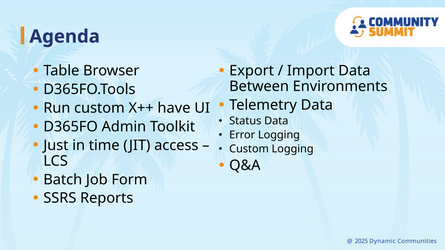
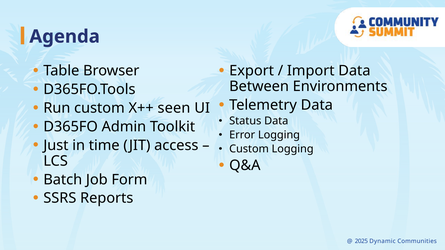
have: have -> seen (174, 108)
